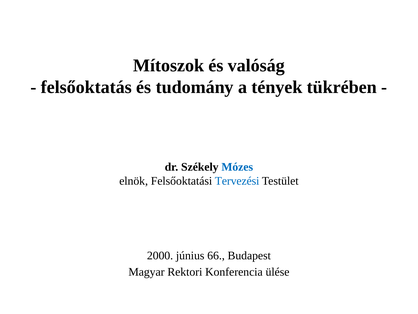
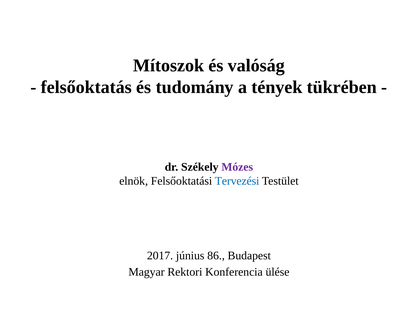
Mózes colour: blue -> purple (237, 167)
2000: 2000 -> 2017 (160, 255)
66: 66 -> 86 (216, 255)
